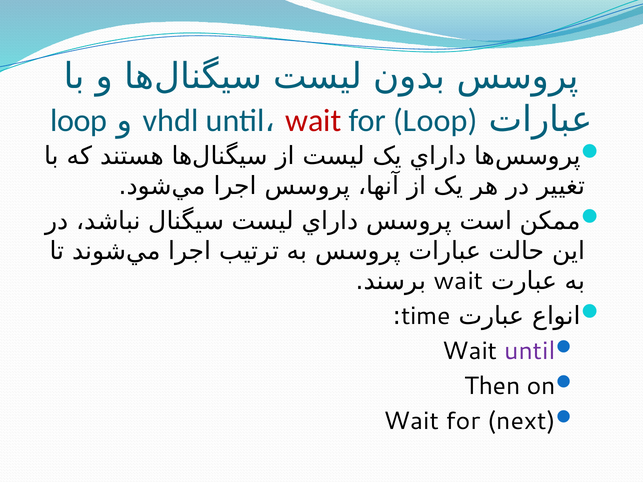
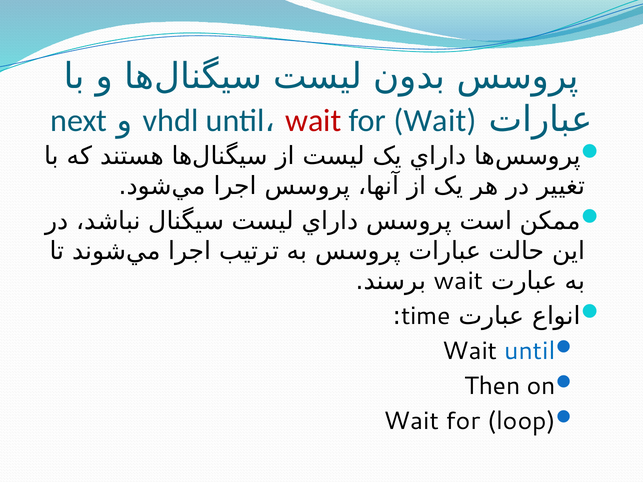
loop: loop -> next (79, 121)
for Loop: Loop -> Wait (435, 121)
until colour: purple -> blue (530, 351)
next: next -> loop (521, 421)
